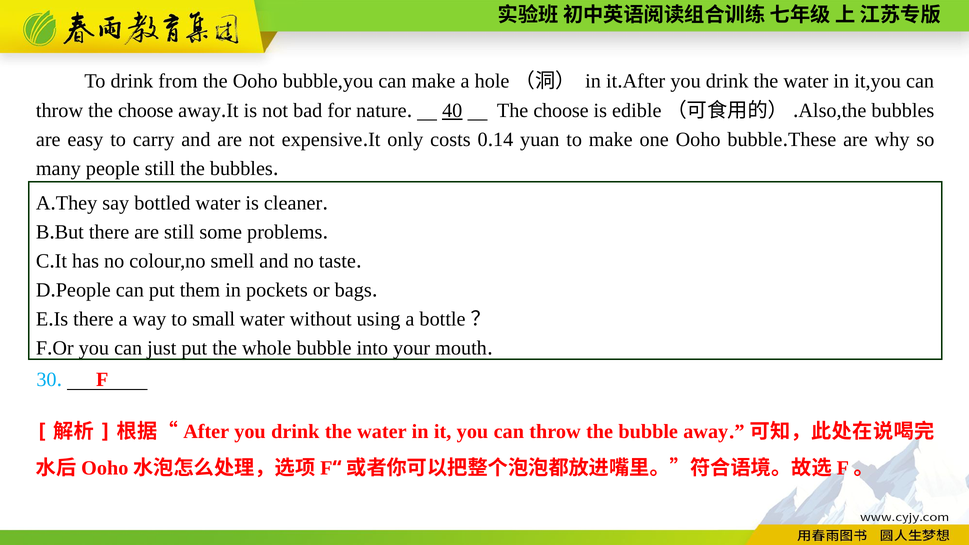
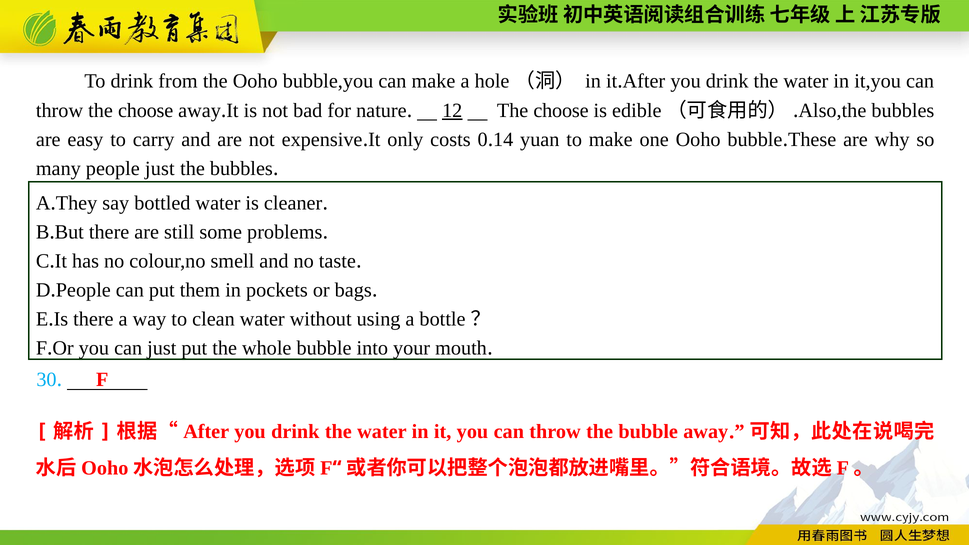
40: 40 -> 12 (452, 110)
people still: still -> just (160, 169)
small: small -> clean (213, 319)
